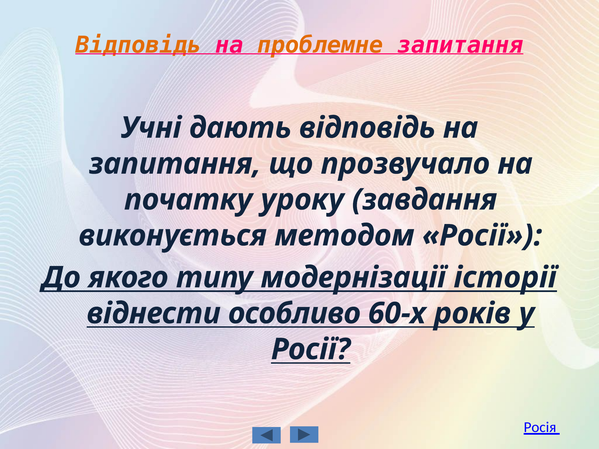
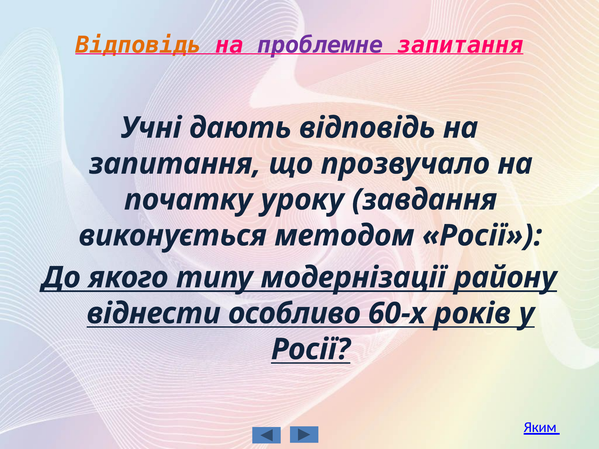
проблемне colour: orange -> purple (320, 45)
історії: історії -> району (505, 278)
Росія: Росія -> Яким (540, 428)
